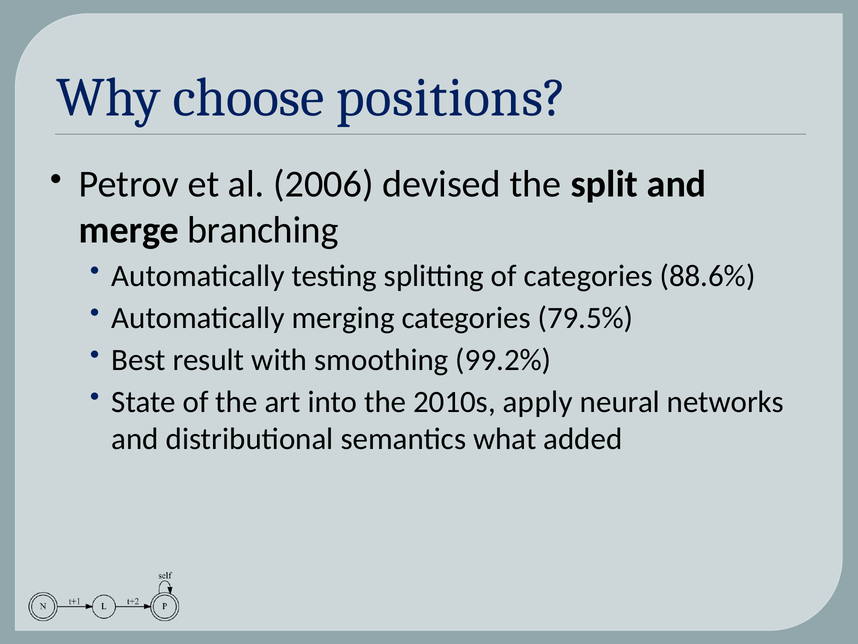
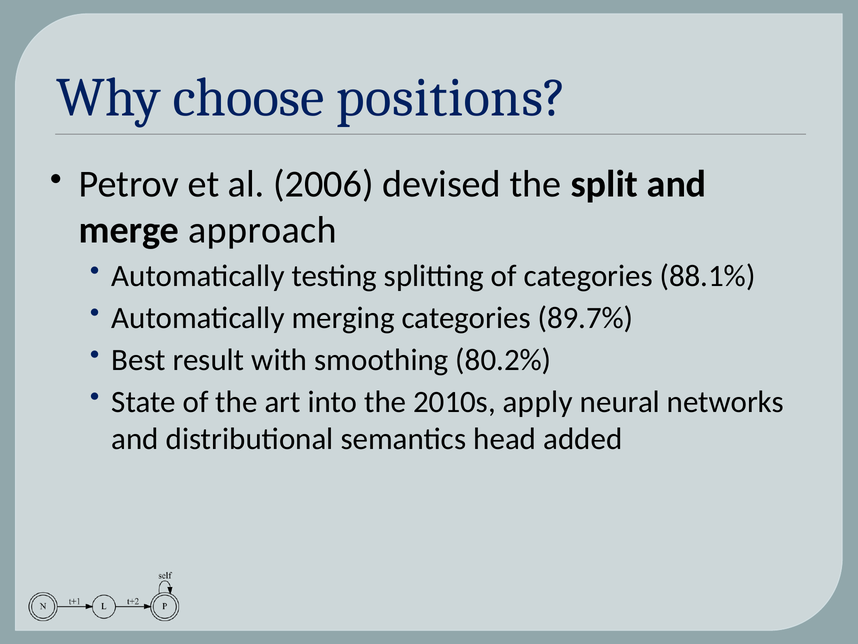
branching: branching -> approach (262, 230)
88.6%: 88.6% -> 88.1% (708, 276)
79.5%: 79.5% -> 89.7% (586, 318)
99.2%: 99.2% -> 80.2% (503, 360)
what: what -> head (505, 439)
